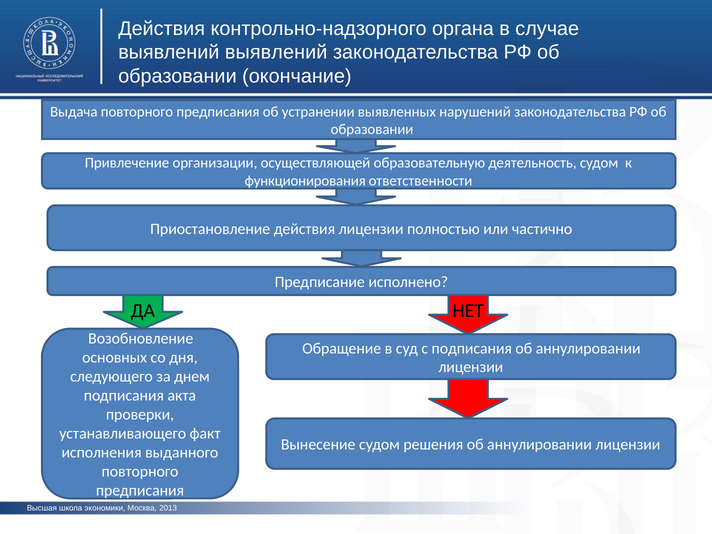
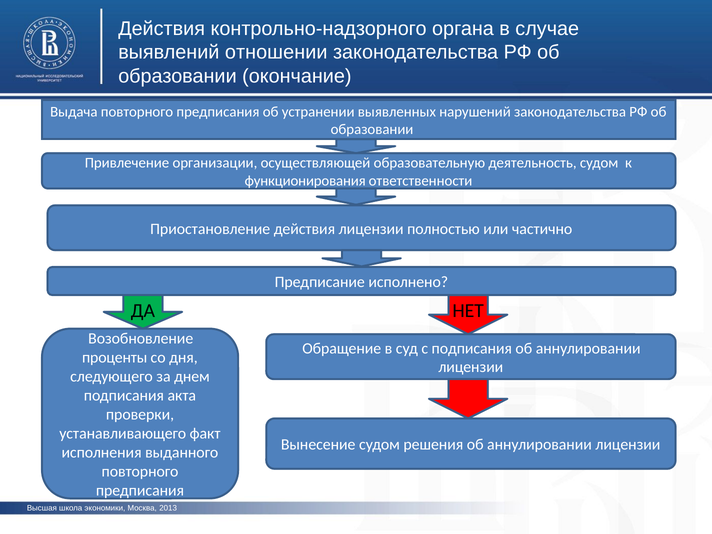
выявлений выявлений: выявлений -> отношении (276, 52)
основных: основных -> проценты (115, 358)
